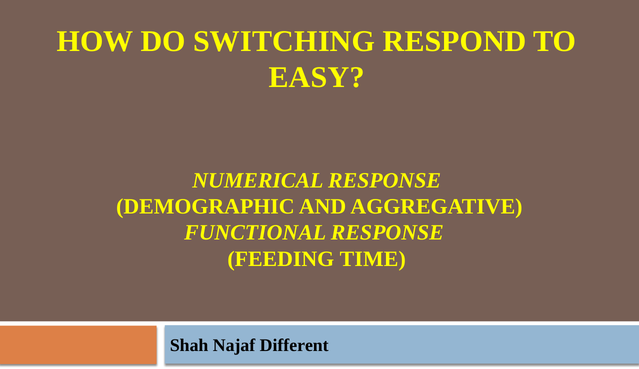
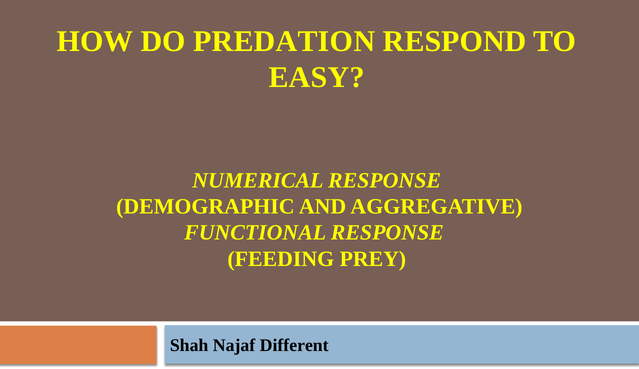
SWITCHING: SWITCHING -> PREDATION (284, 41)
TIME: TIME -> PREY (373, 259)
